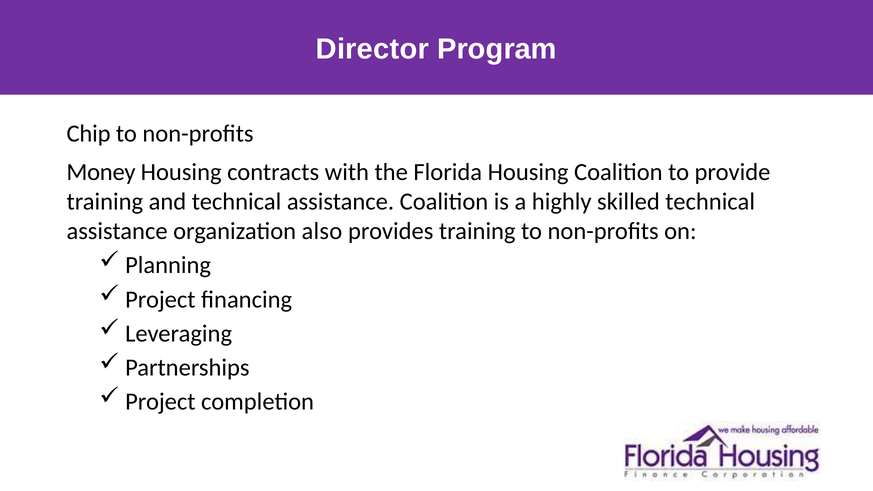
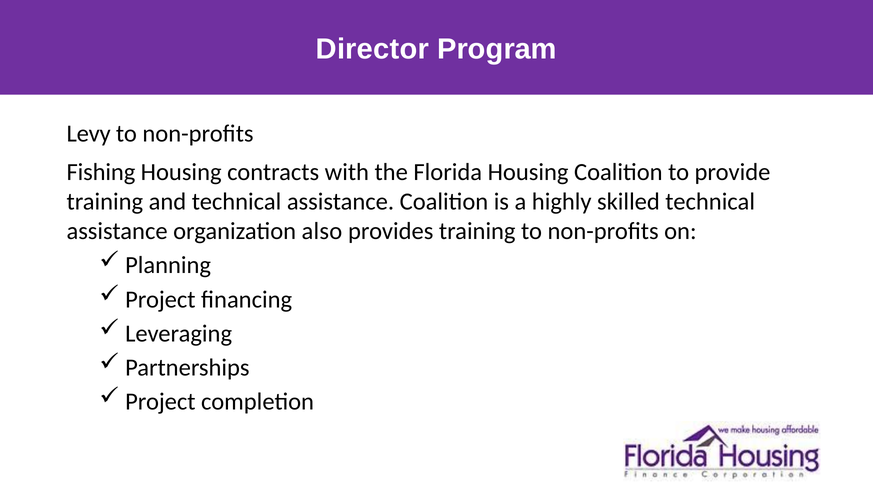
Chip: Chip -> Levy (89, 134)
Money: Money -> Fishing (101, 172)
